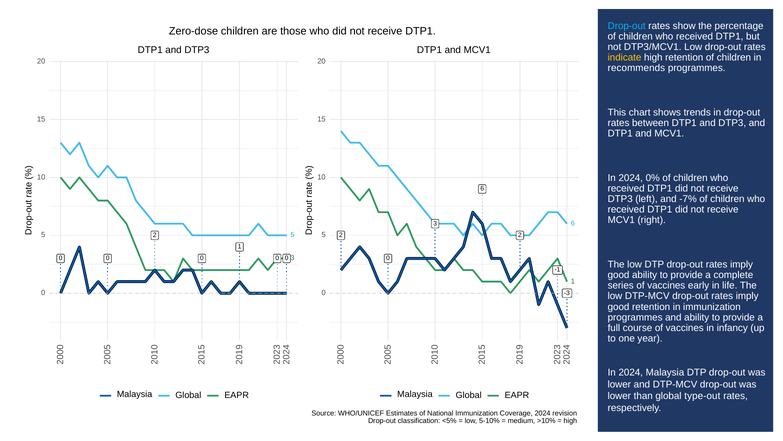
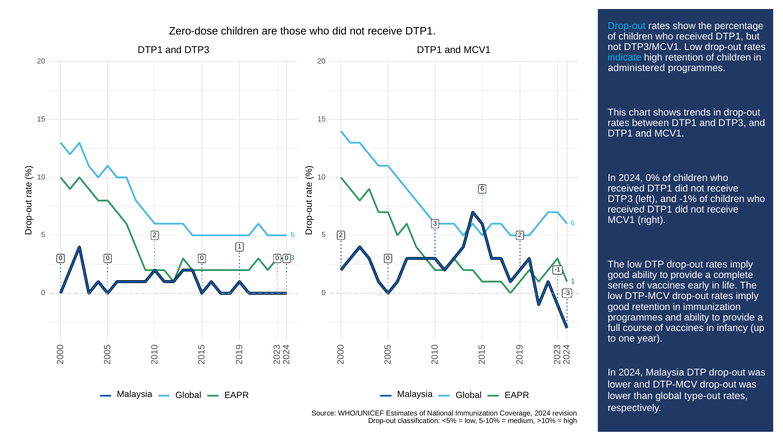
indicate colour: yellow -> light blue (625, 57)
recommends: recommends -> administered (636, 68)
-7%: -7% -> -1% (688, 199)
